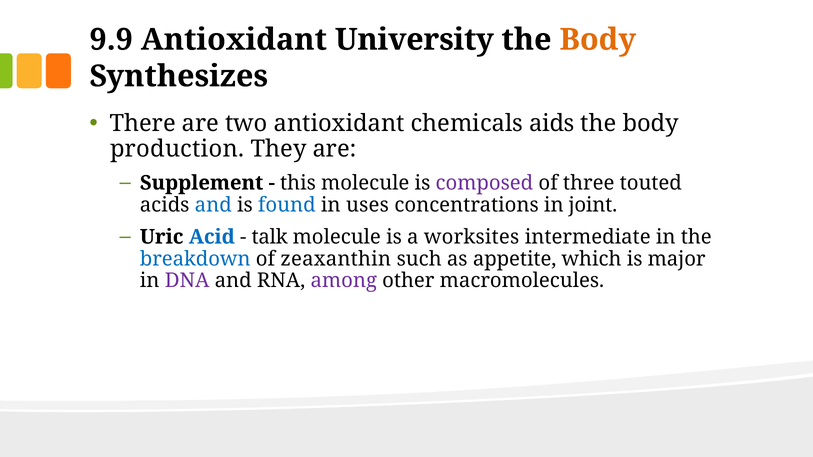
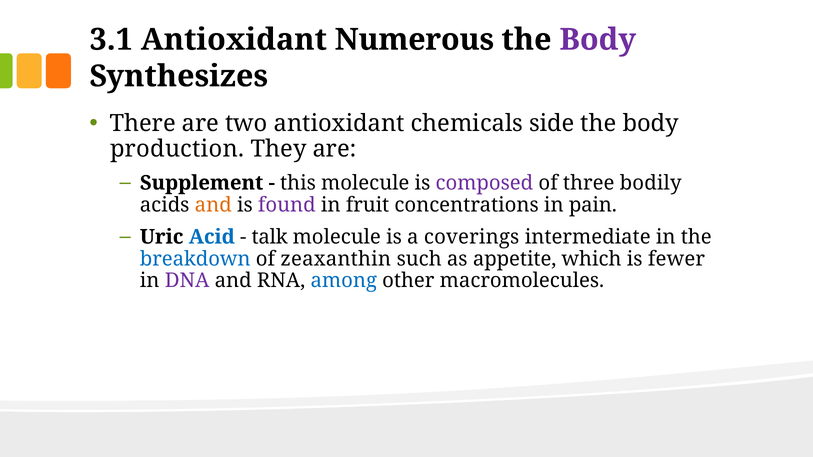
9.9: 9.9 -> 3.1 (111, 40)
University: University -> Numerous (414, 40)
Body colour: orange -> purple (598, 40)
aids: aids -> side (552, 123)
touted: touted -> bodily (651, 183)
and colour: blue -> orange (213, 205)
found colour: blue -> purple (287, 205)
uses: uses -> fruit (368, 205)
joint: joint -> pain (593, 205)
worksites: worksites -> coverings (472, 237)
major: major -> fewer (676, 259)
among colour: purple -> blue (344, 281)
